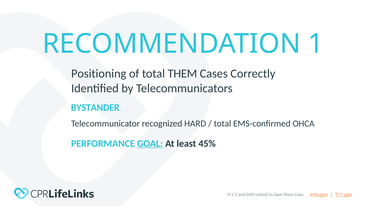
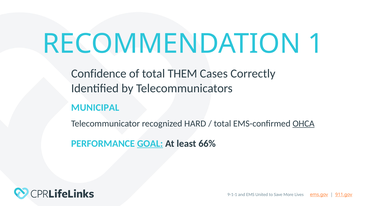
Positioning: Positioning -> Confidence (99, 74)
BYSTANDER: BYSTANDER -> MUNICIPAL (95, 108)
OHCA underline: none -> present (304, 123)
45%: 45% -> 66% (207, 143)
